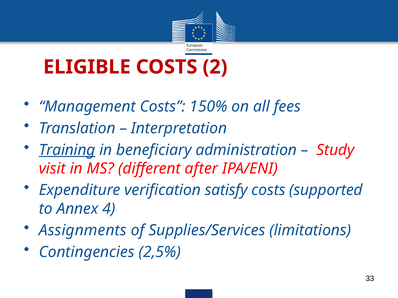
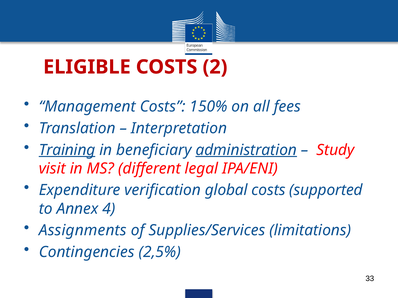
administration underline: none -> present (246, 150)
after: after -> legal (201, 169)
satisfy: satisfy -> global (226, 190)
